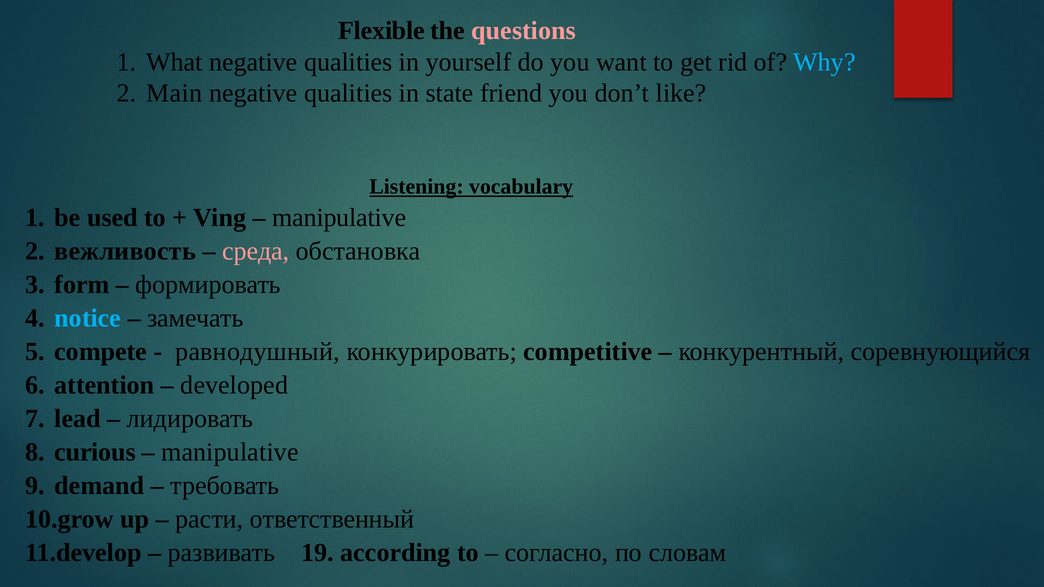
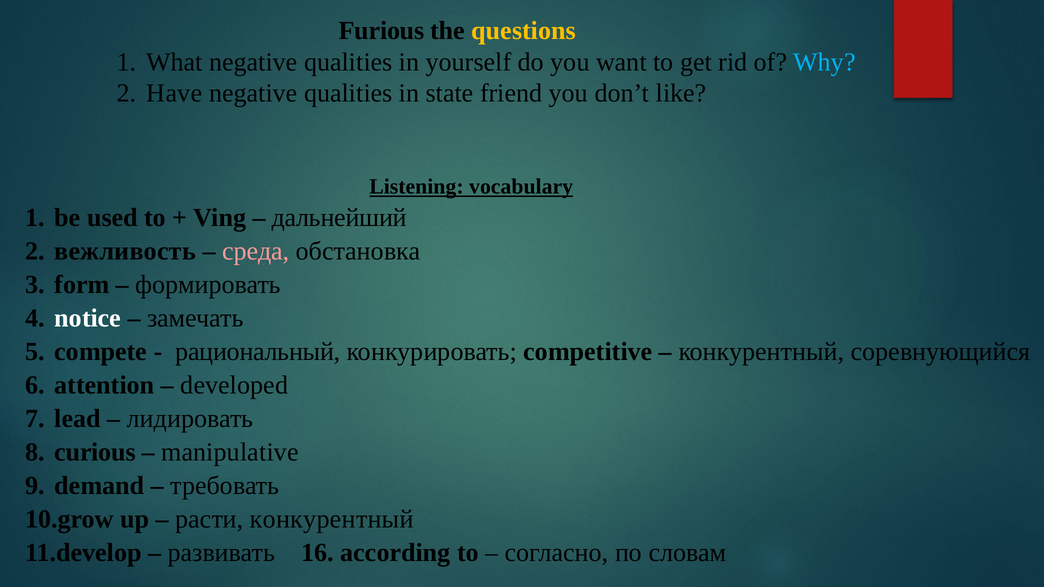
Flexible: Flexible -> Furious (382, 31)
questions colour: pink -> yellow (524, 31)
Main: Main -> Have (174, 93)
manipulative: manipulative -> дальнейший (339, 218)
notice colour: light blue -> white (88, 318)
равнодушный: равнодушный -> рациональный (258, 352)
расти ответственный: ответственный -> конкурентный (332, 520)
19: 19 -> 16 (318, 553)
